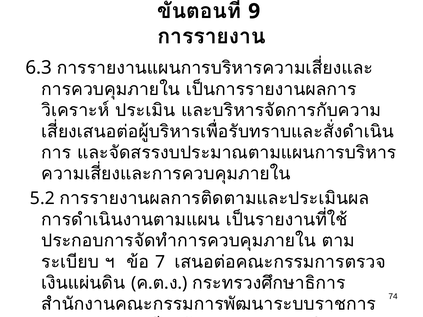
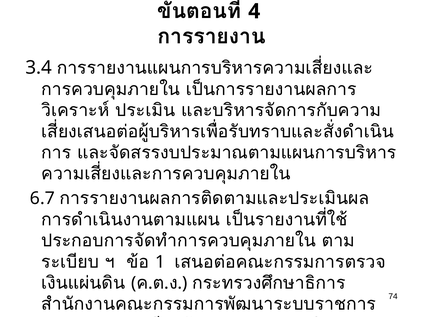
9: 9 -> 4 (254, 11)
6.3: 6.3 -> 3.4 (39, 68)
5.2: 5.2 -> 6.7 (42, 199)
7: 7 -> 1 (160, 262)
